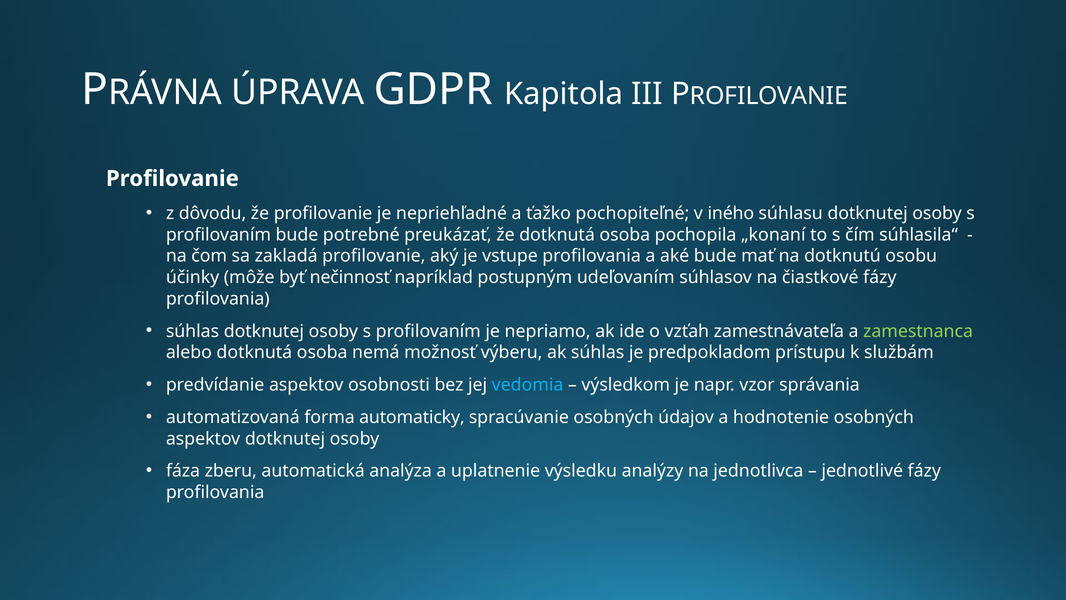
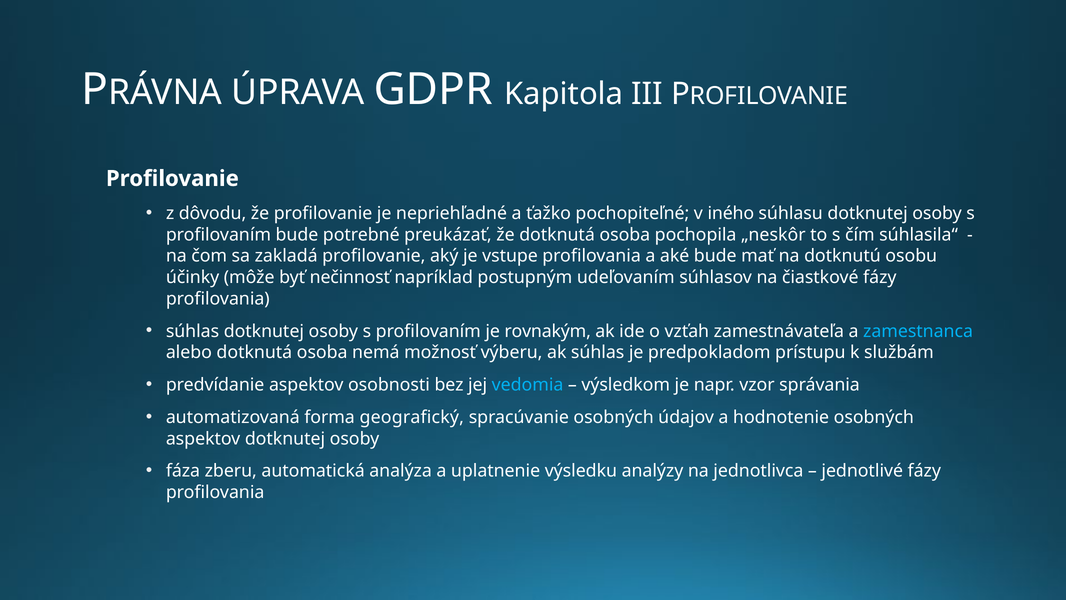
„konaní: „konaní -> „neskôr (773, 235)
nepriamo: nepriamo -> rovnakým (548, 331)
zamestnanca colour: light green -> light blue (918, 331)
automaticky: automaticky -> geografický (412, 417)
